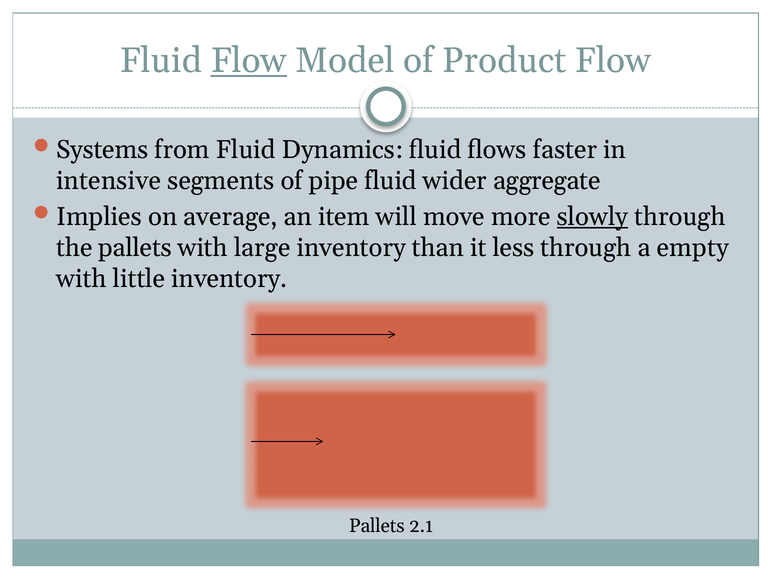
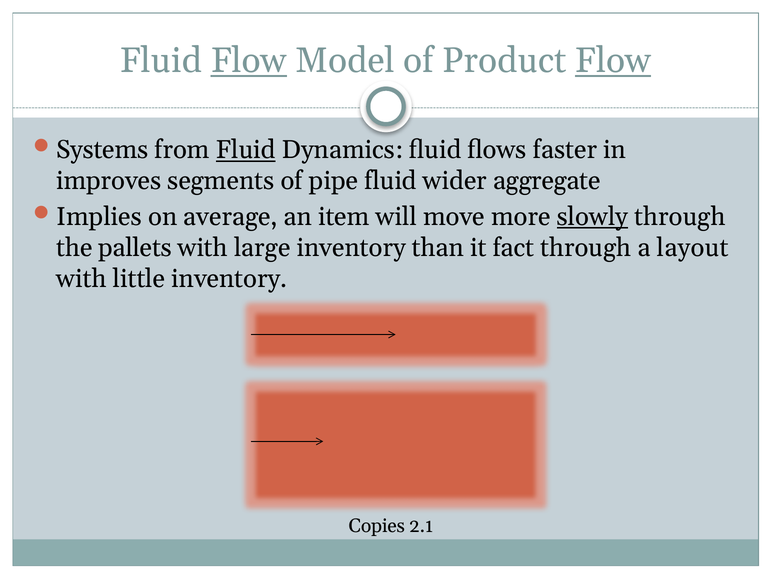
Flow underline: none -> present (613, 61)
Fluid underline: none -> present (246, 150)
intensive: intensive -> improves (109, 181)
less: less -> fact (513, 248)
empty: empty -> layout (693, 248)
Pallets: Pallets -> Copies (377, 526)
